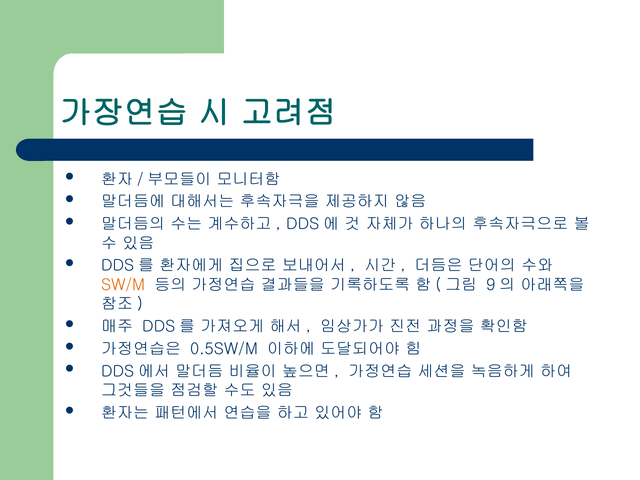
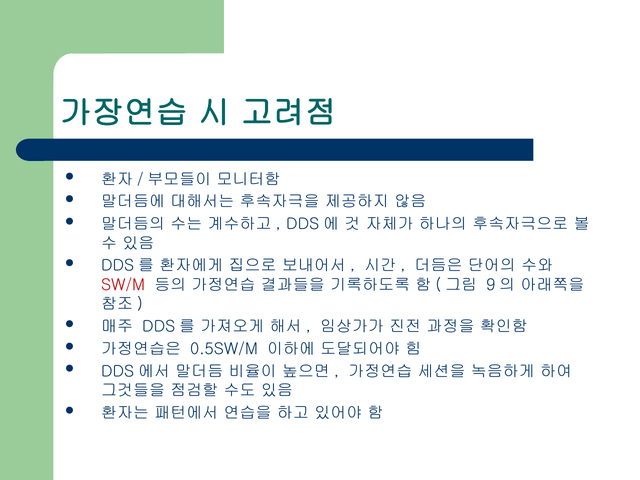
SW/M colour: orange -> red (123, 285)
